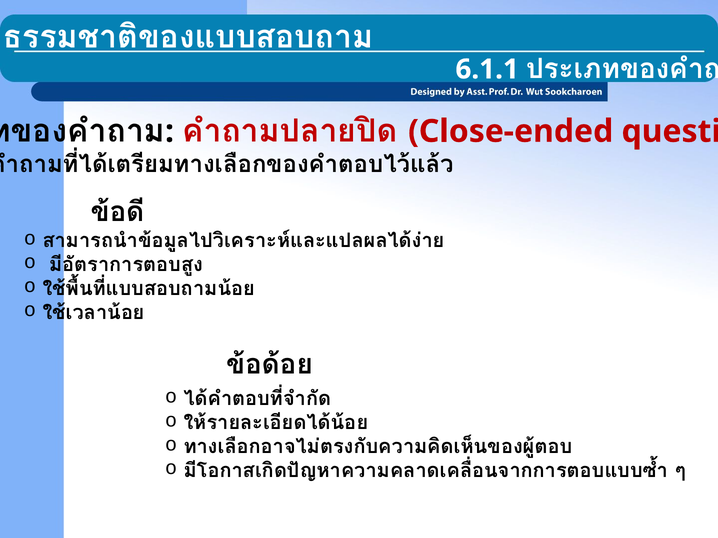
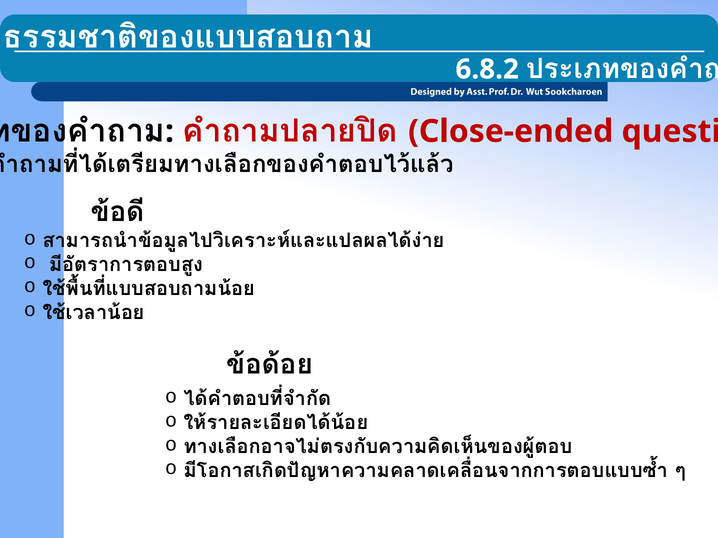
6.1.1: 6.1.1 -> 6.8.2 (487, 69)
